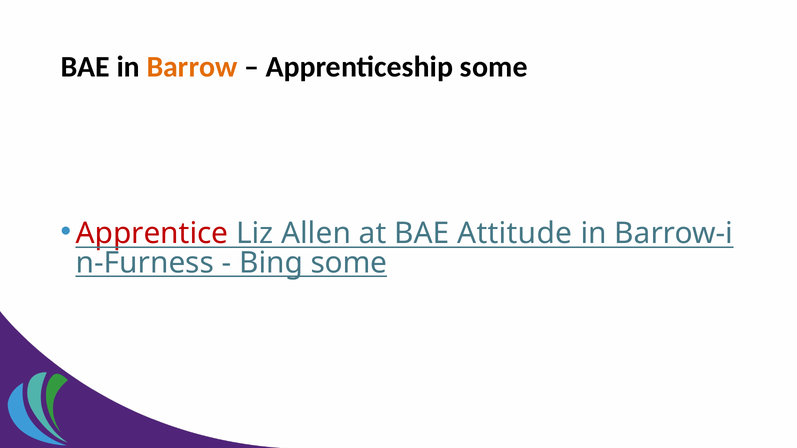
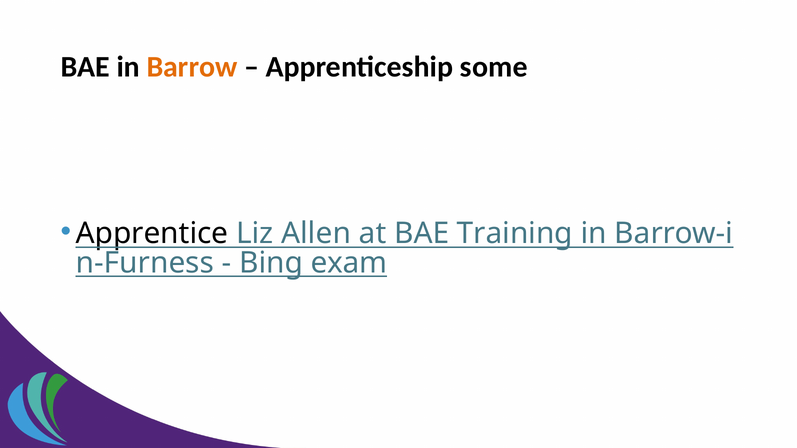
Apprentice colour: red -> black (152, 234)
Attitude: Attitude -> Training (515, 234)
Bing some: some -> exam (349, 263)
